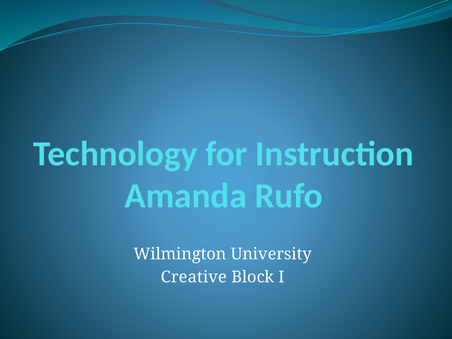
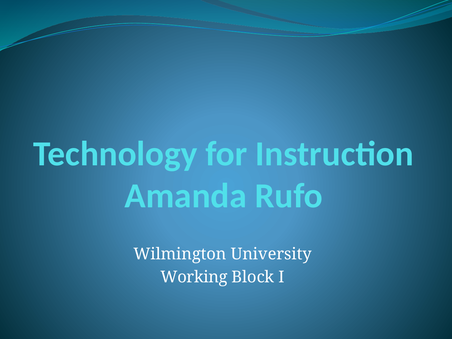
Creative: Creative -> Working (194, 277)
